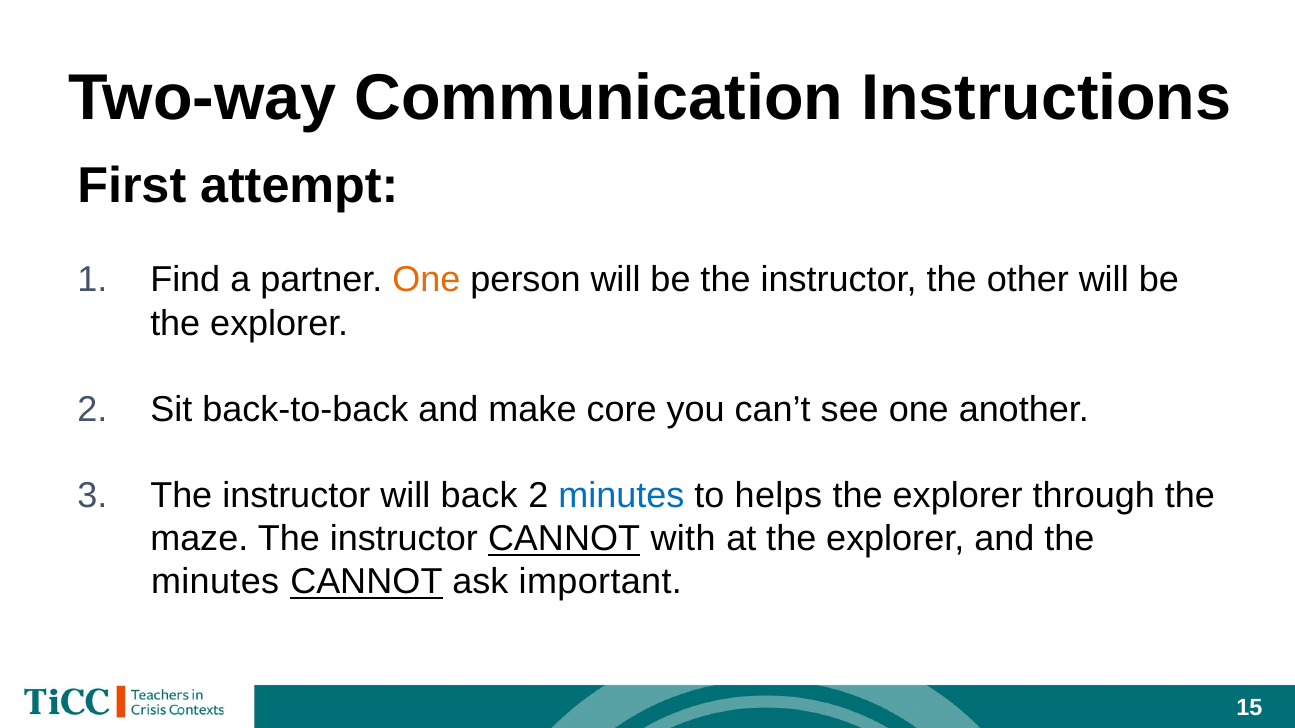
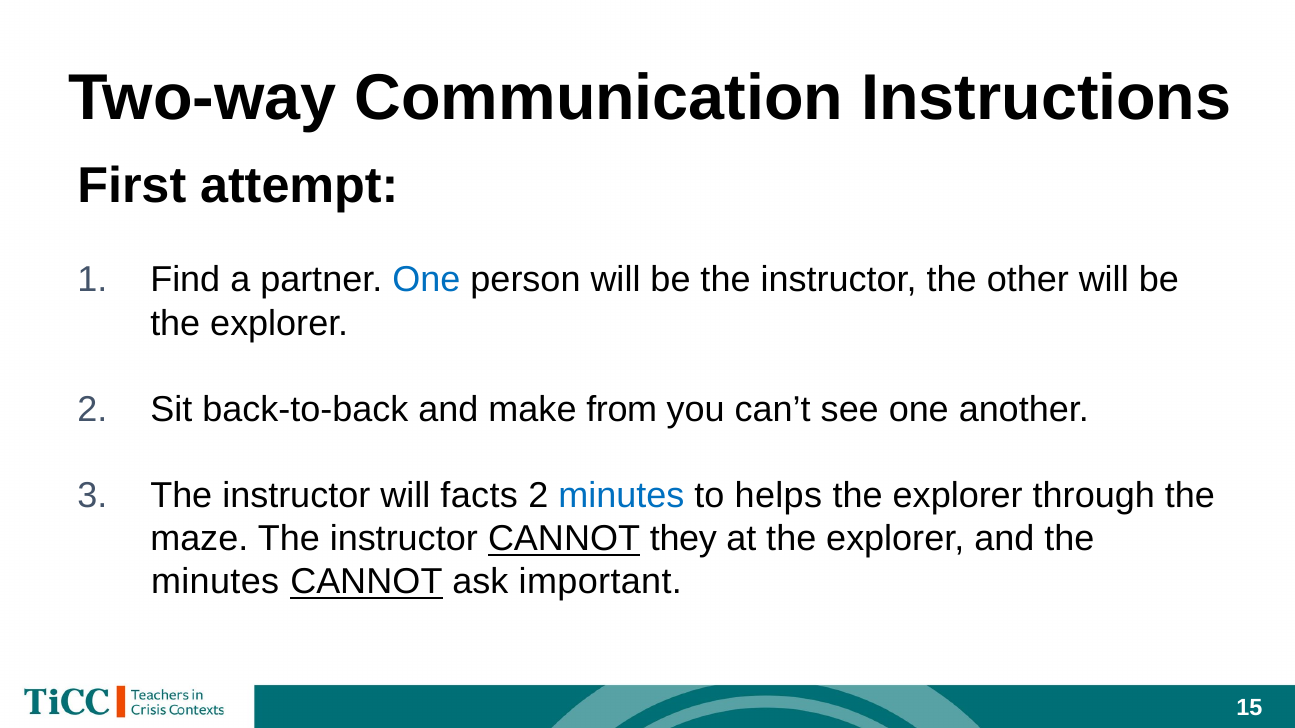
One colour: orange -> blue (426, 280)
core: core -> from (622, 410)
back: back -> facts (479, 496)
with: with -> they (683, 539)
